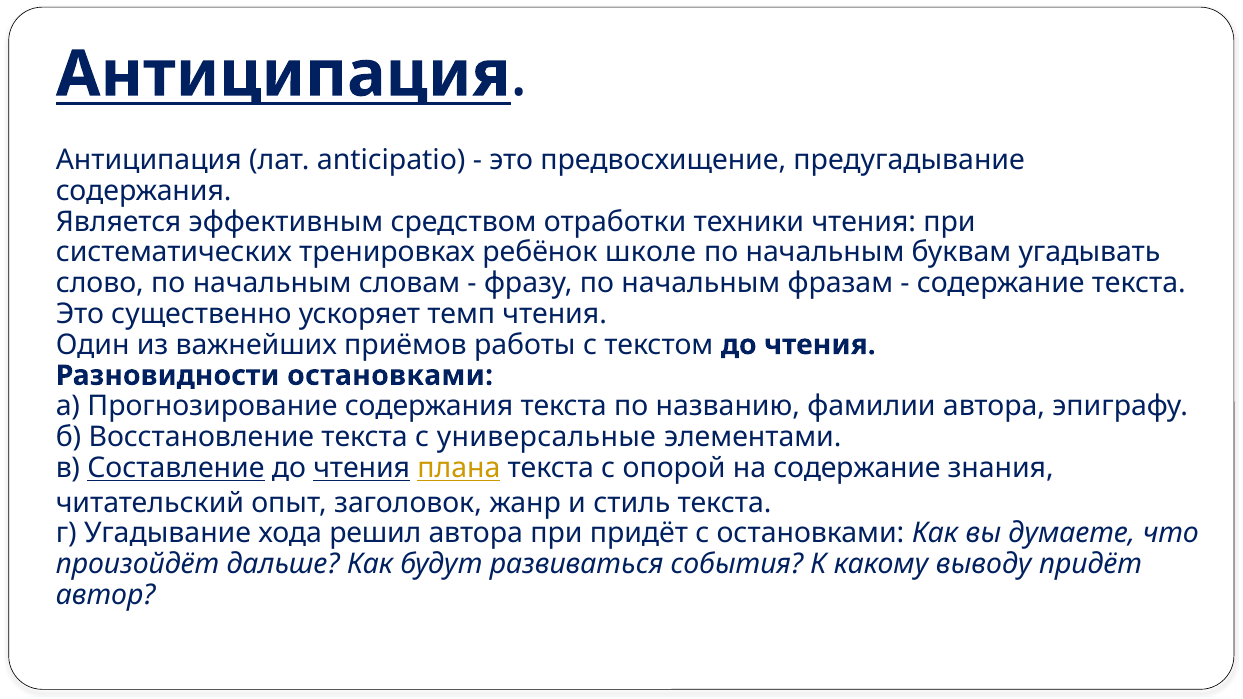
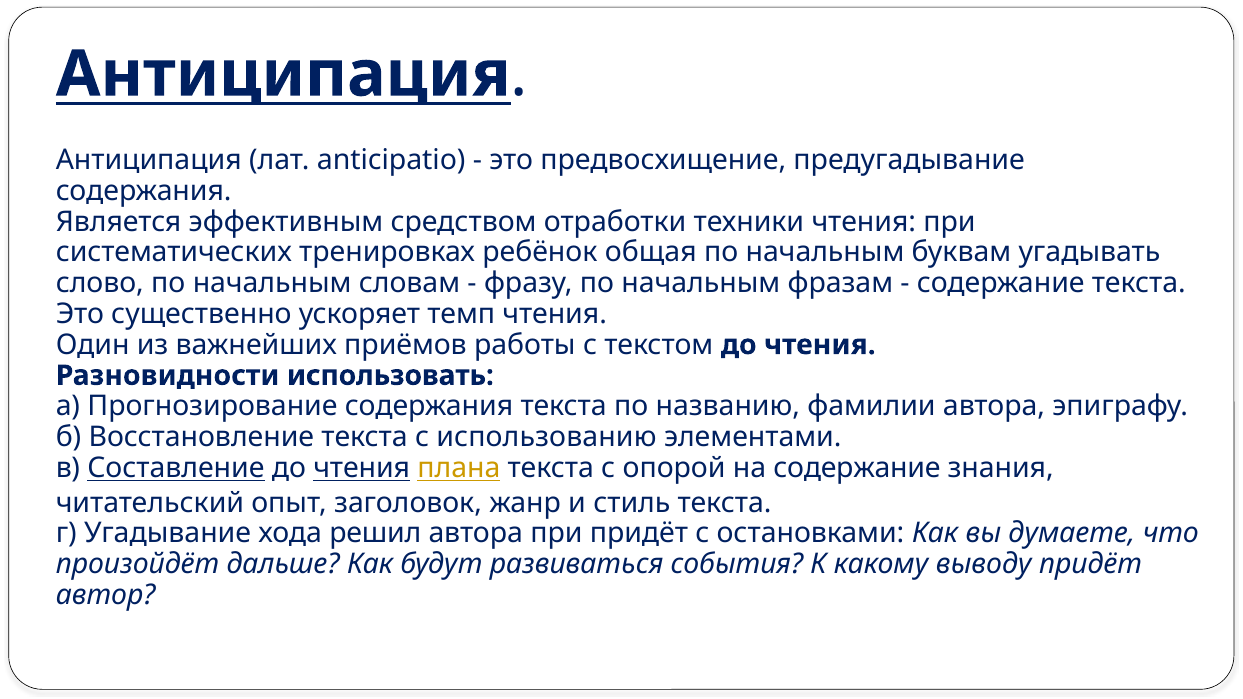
школе: школе -> общая (651, 253)
Разновидности остановками: остановками -> использовать (390, 376)
универсальные: универсальные -> использованию (546, 437)
